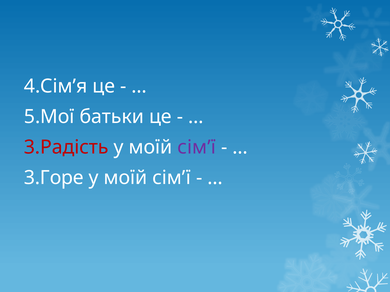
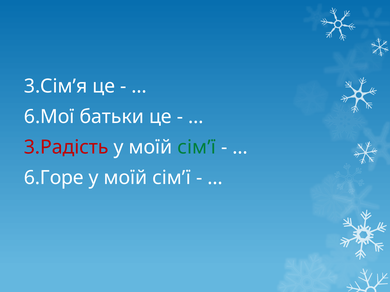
4.Сім’я: 4.Сім’я -> 3.Сім’я (56, 86)
5.Мої: 5.Мої -> 6.Мої (49, 117)
сім’ї colour: purple -> green (197, 148)
3.Горе: 3.Горе -> 6.Горе (54, 178)
